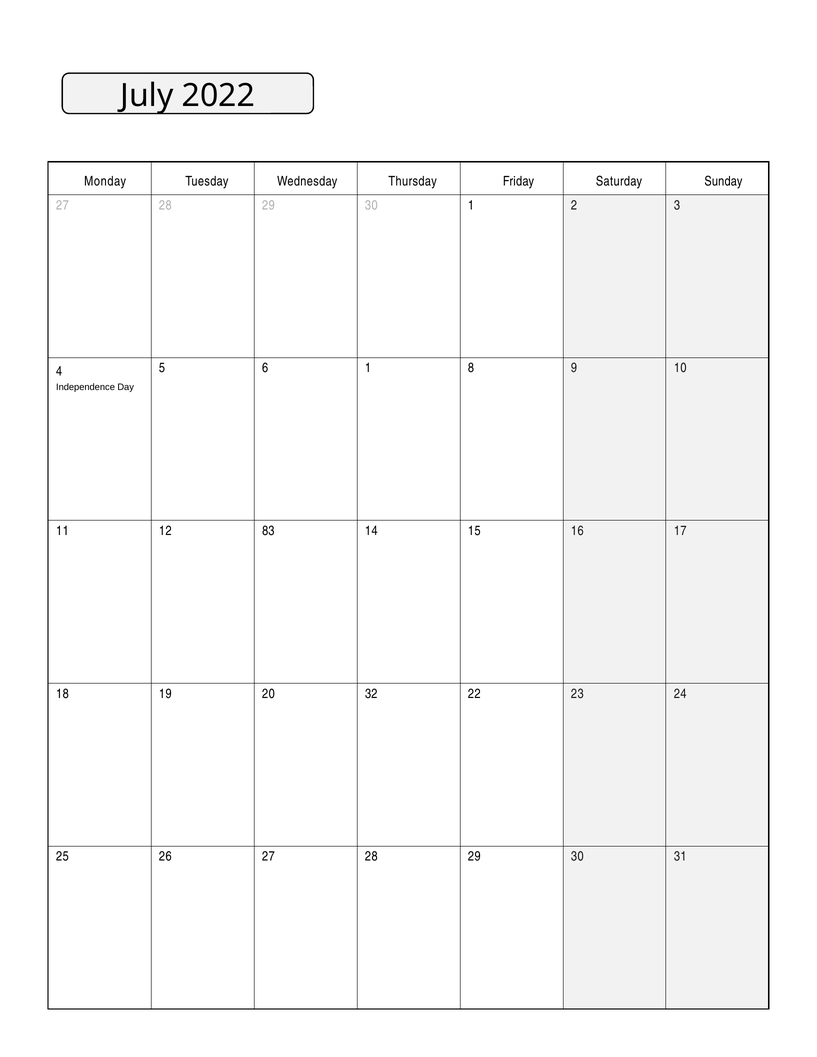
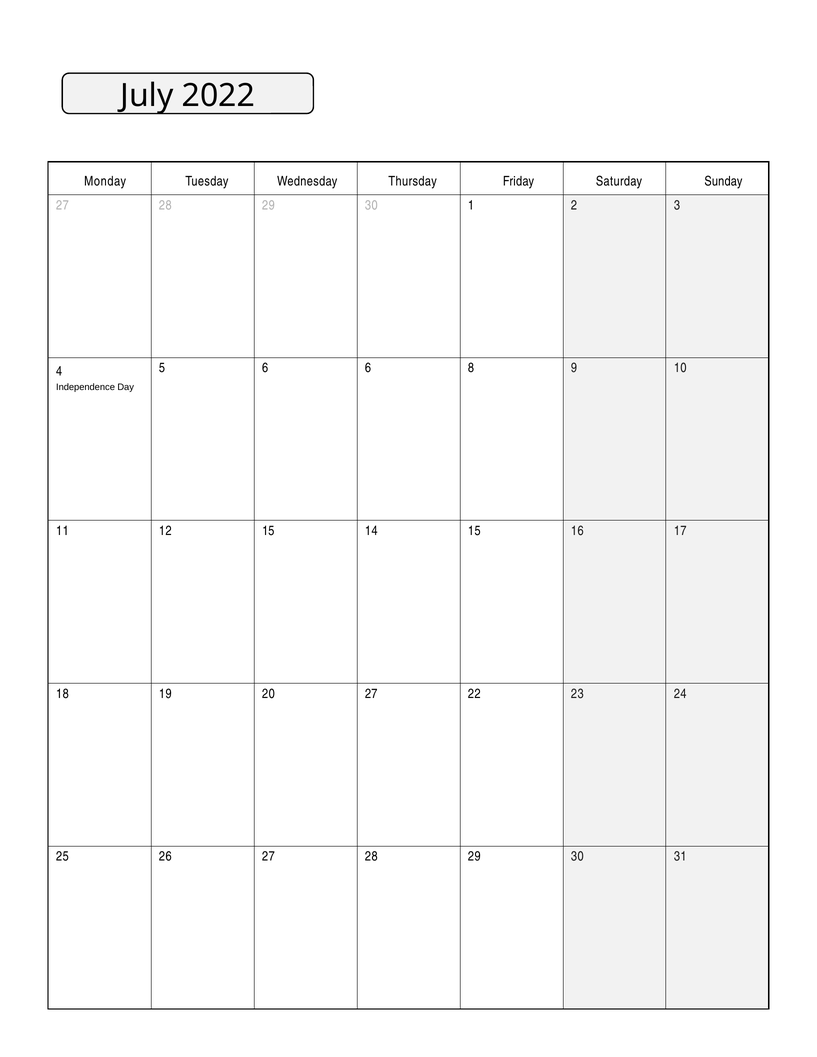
6 1: 1 -> 6 (368, 368)
12 83: 83 -> 15 (268, 531)
20 32: 32 -> 27 (371, 694)
